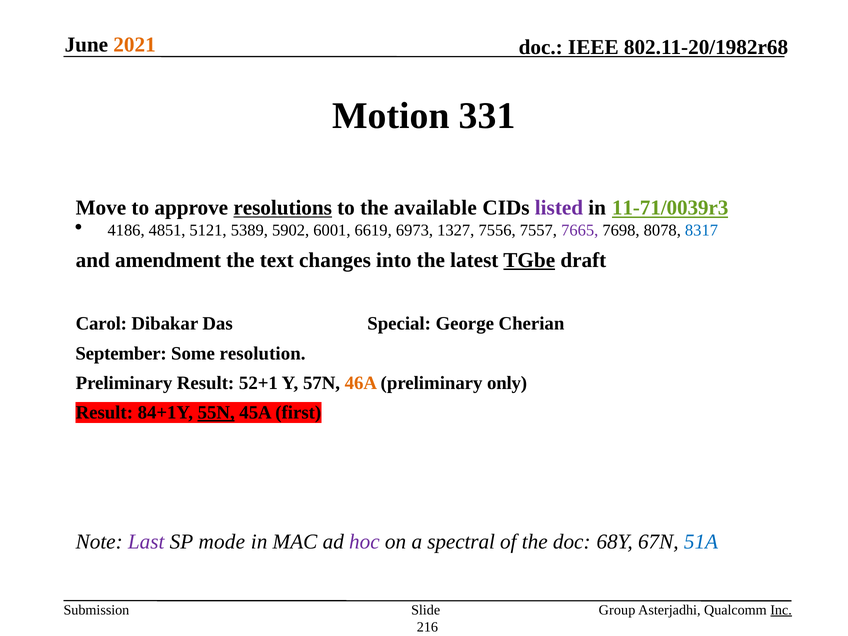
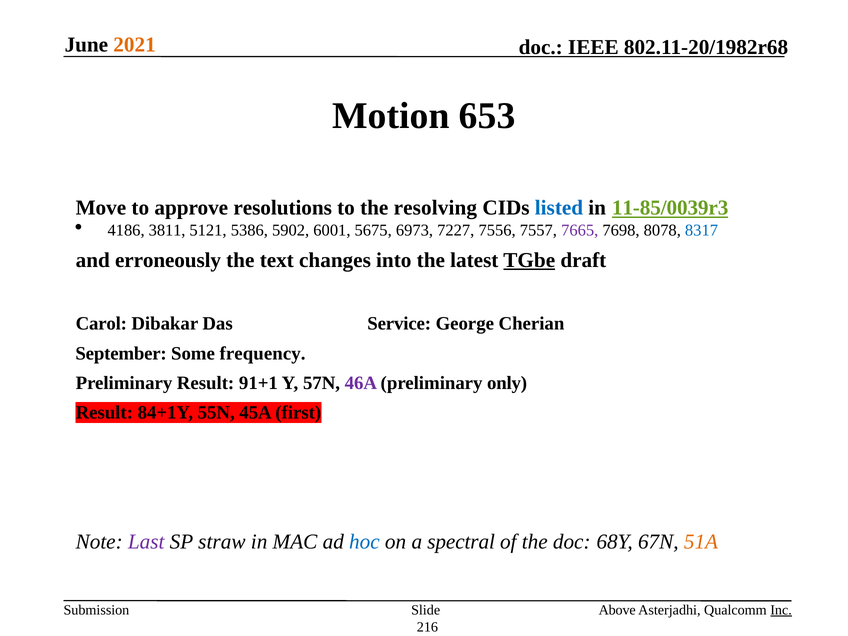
331: 331 -> 653 (487, 116)
resolutions underline: present -> none (283, 208)
available: available -> resolving (435, 208)
listed colour: purple -> blue (559, 208)
11-71/0039r3: 11-71/0039r3 -> 11-85/0039r3 (670, 208)
4851: 4851 -> 3811 (167, 230)
5389: 5389 -> 5386 (249, 230)
6619: 6619 -> 5675 (373, 230)
1327: 1327 -> 7227 (456, 230)
amendment: amendment -> erroneously (168, 260)
Special: Special -> Service (399, 324)
resolution: resolution -> frequency (263, 353)
52+1: 52+1 -> 91+1 (258, 383)
46A colour: orange -> purple (361, 383)
55N underline: present -> none (216, 413)
mode: mode -> straw (222, 542)
hoc colour: purple -> blue (364, 542)
51A colour: blue -> orange (701, 542)
Group: Group -> Above (617, 610)
